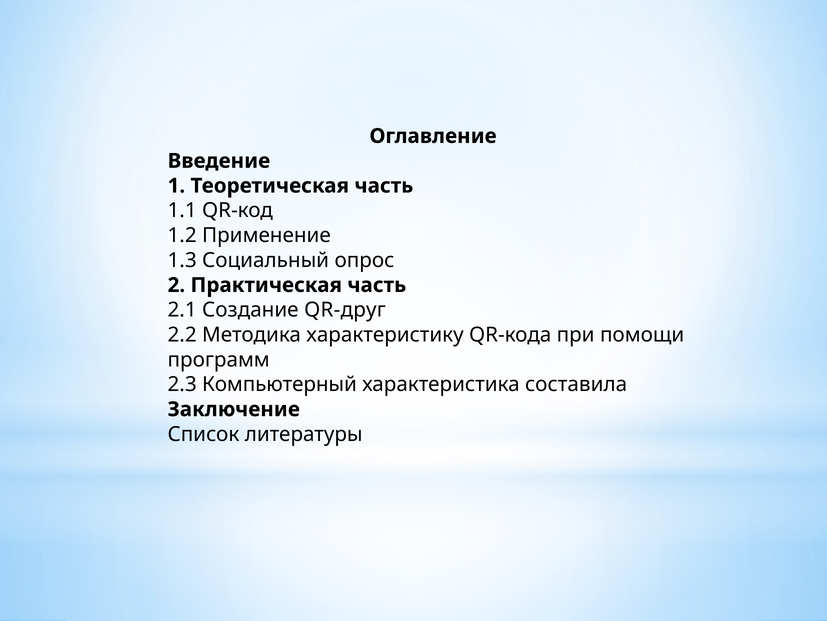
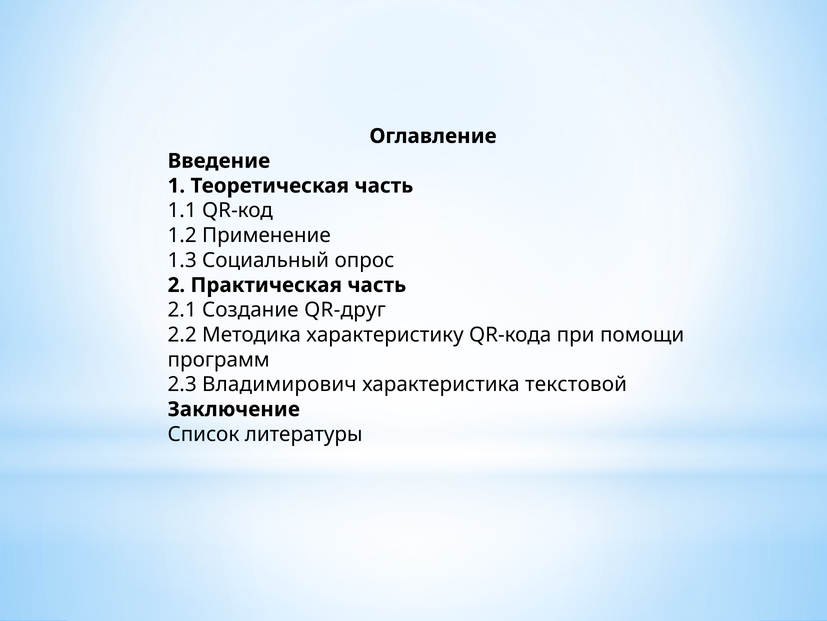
Компьютерный: Компьютерный -> Владимирович (279, 384)
составила: составила -> текстовой (576, 384)
